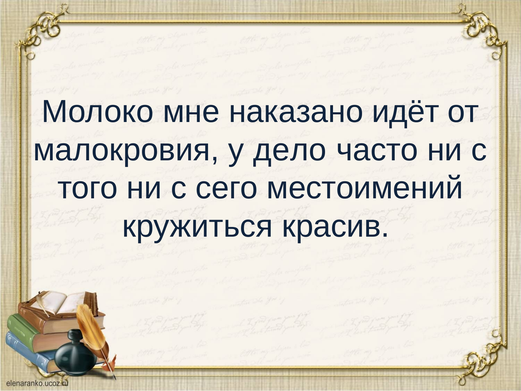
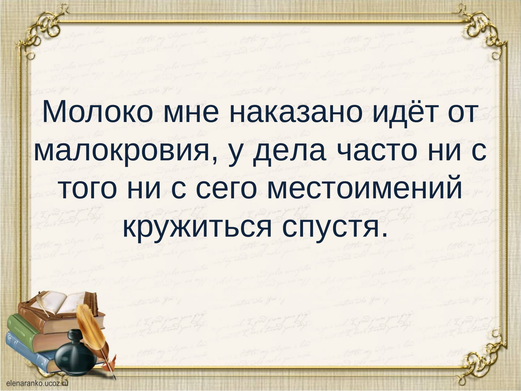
дело: дело -> дела (290, 150)
красив: красив -> спустя (336, 226)
